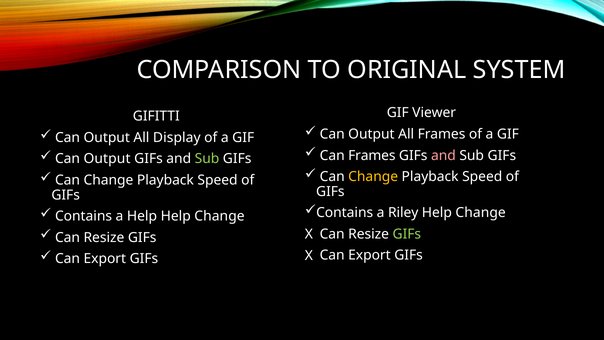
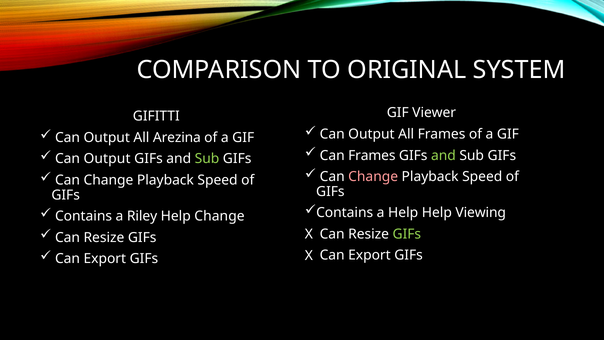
Display: Display -> Arezina (177, 137)
and colour: pink -> light green (443, 155)
Change colour: yellow -> pink (373, 177)
a Riley: Riley -> Help (403, 213)
Change: Change -> Viewing (481, 213)
a Help: Help -> Riley (142, 216)
